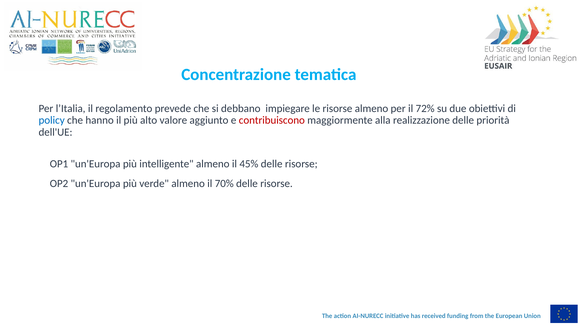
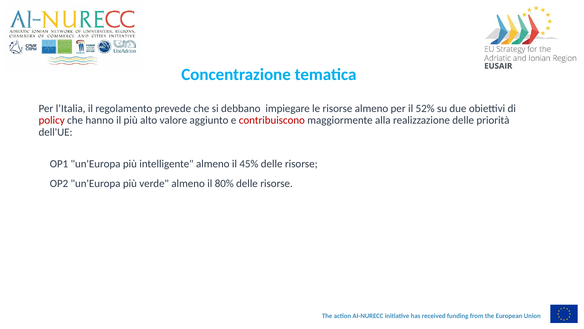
72%: 72% -> 52% (425, 108)
policy colour: blue -> red (52, 120)
70%: 70% -> 80% (224, 183)
